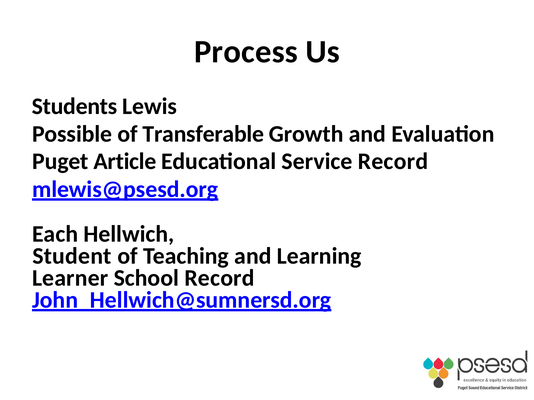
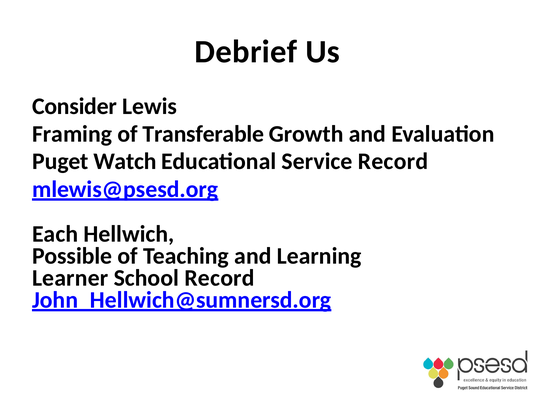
Process: Process -> Debrief (246, 52)
Students: Students -> Consider (75, 107)
Possible: Possible -> Framing (72, 134)
Article: Article -> Watch (125, 162)
Student: Student -> Possible (72, 256)
